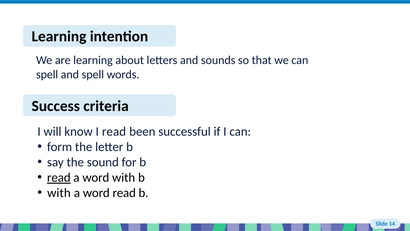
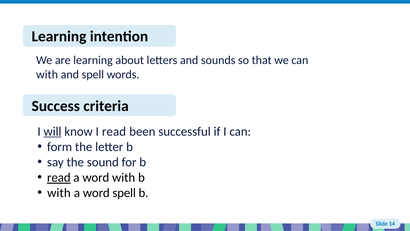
spell: spell -> with (47, 74)
will underline: none -> present (52, 131)
word read: read -> spell (124, 193)
